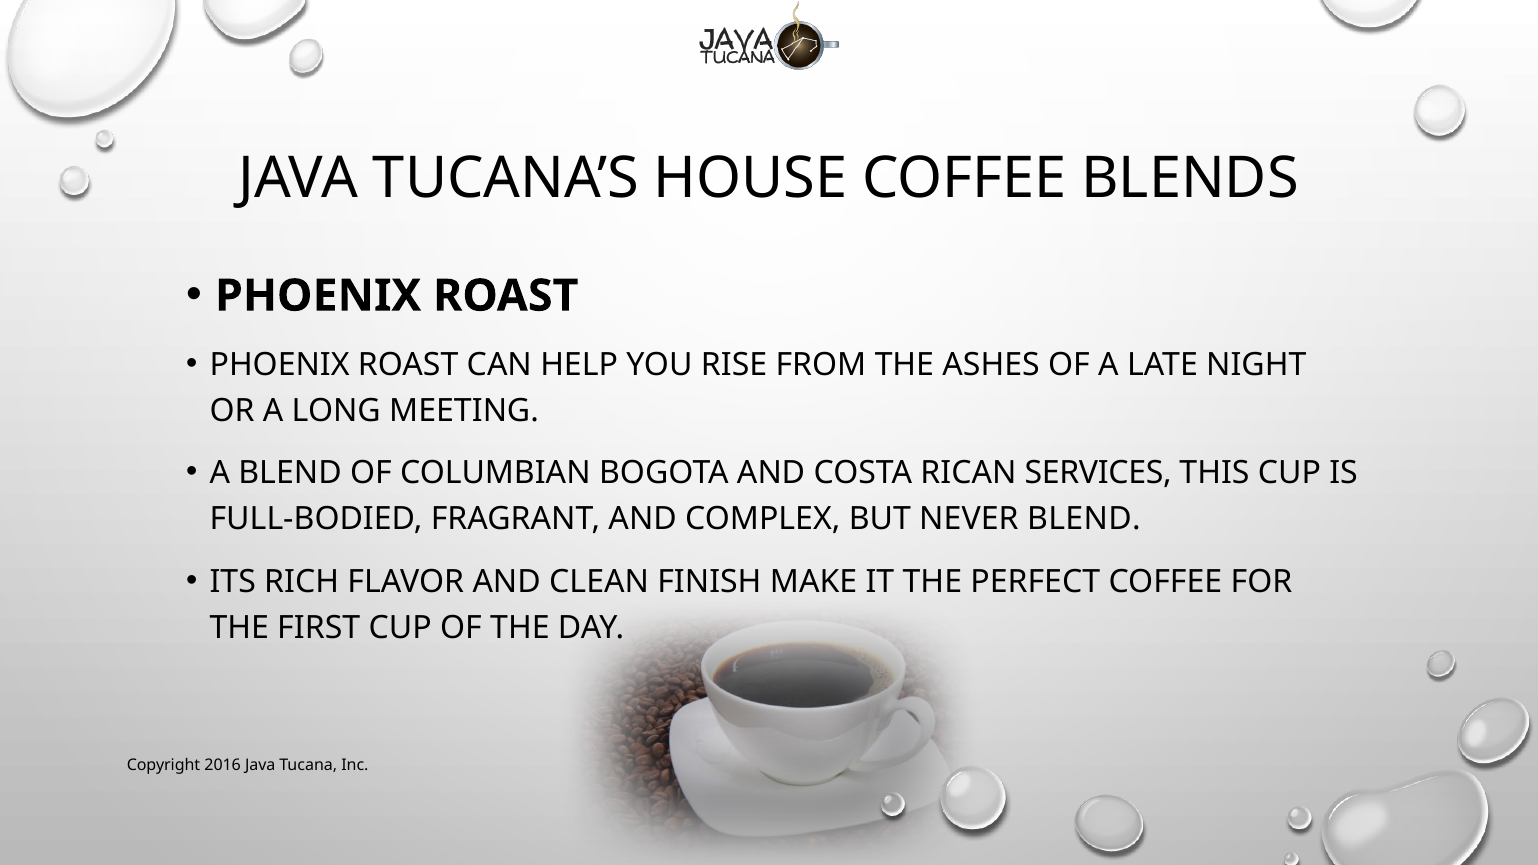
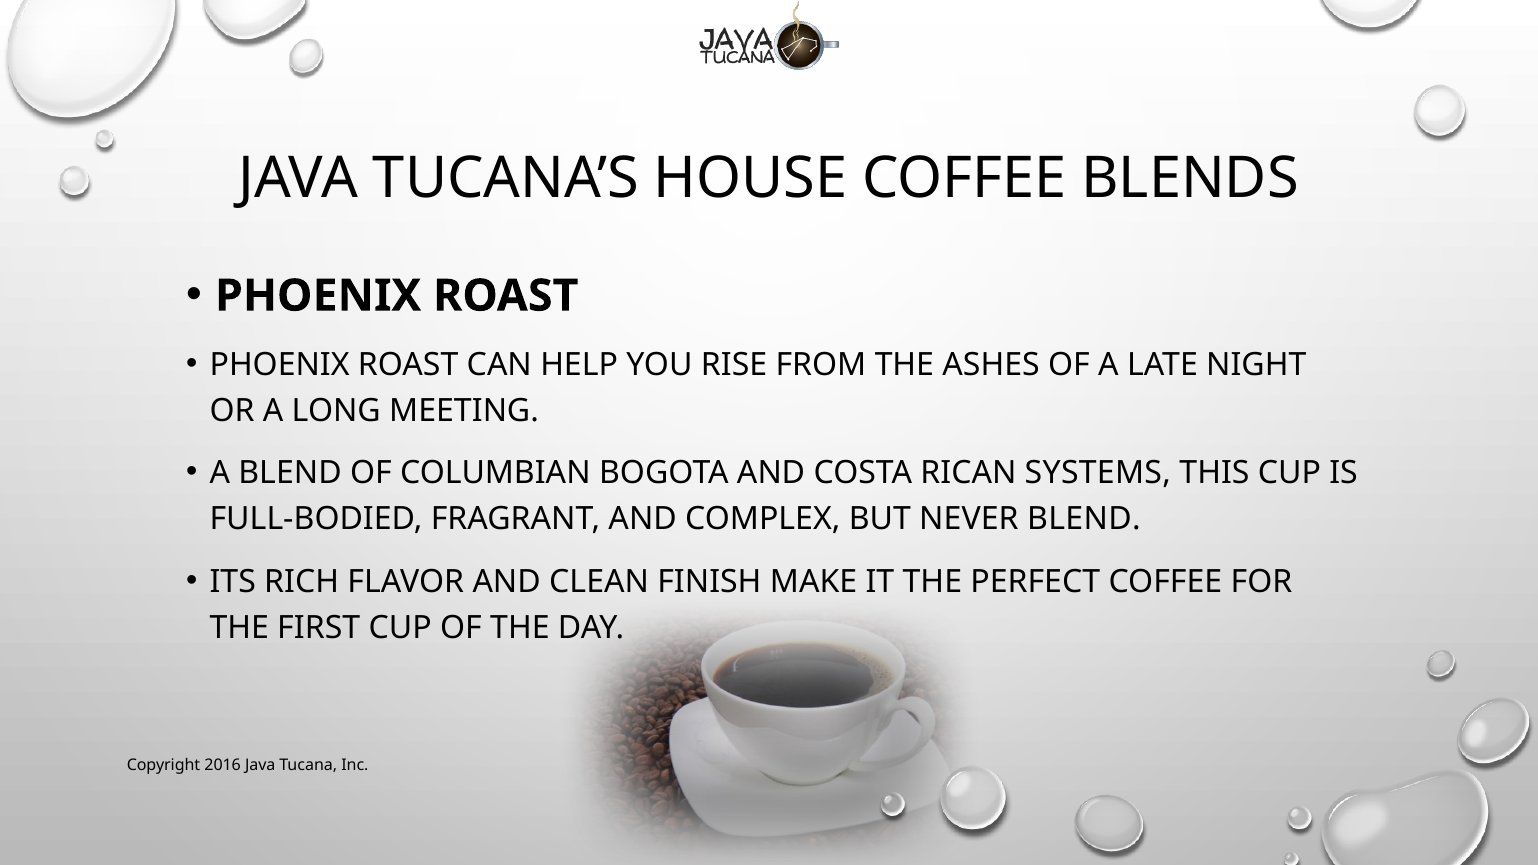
SERVICES: SERVICES -> SYSTEMS (1098, 473)
